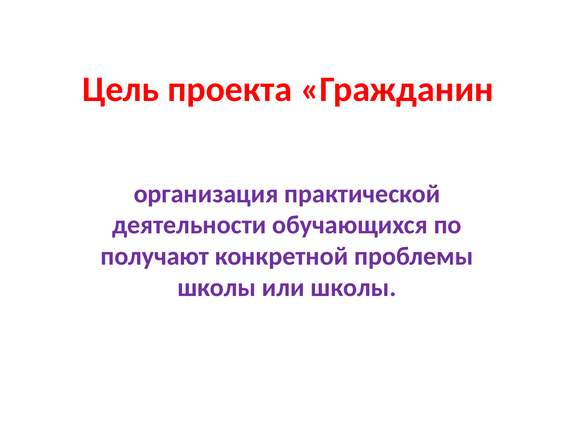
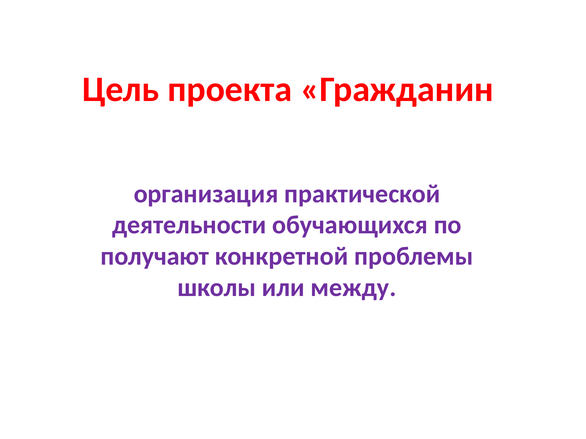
или школы: школы -> между (353, 288)
